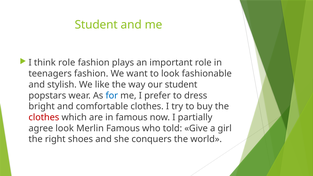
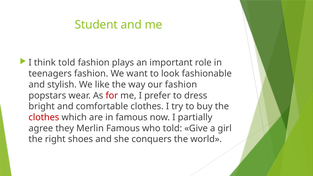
think role: role -> told (67, 63)
our student: student -> fashion (181, 85)
for colour: blue -> red (112, 96)
agree look: look -> they (65, 128)
